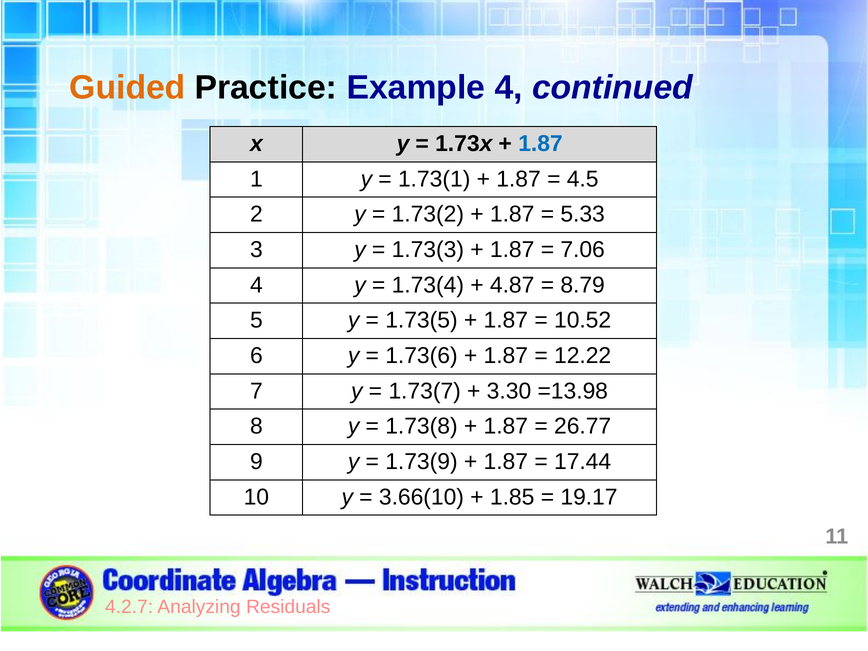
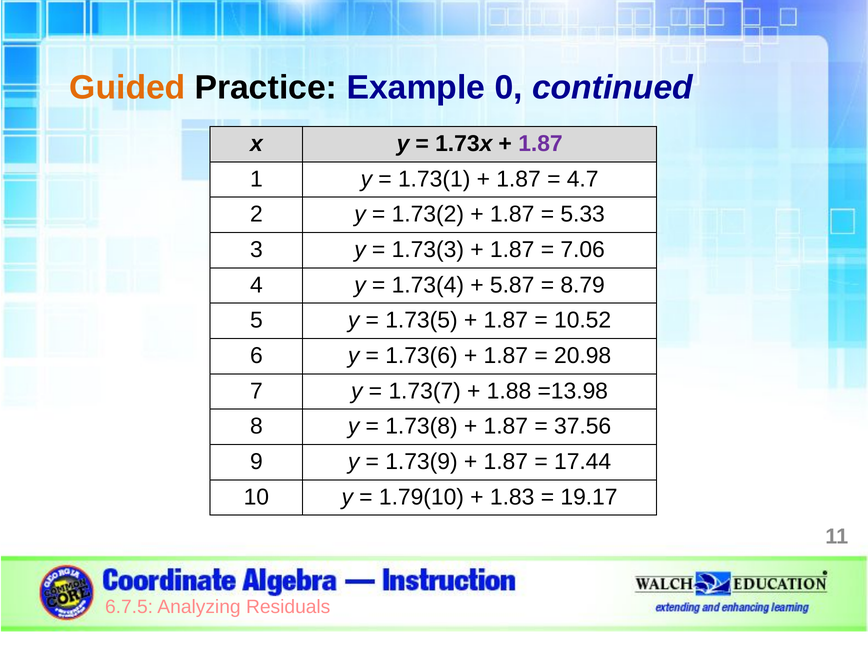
Example 4: 4 -> 0 (509, 88)
1.87 colour: blue -> purple (540, 144)
4.5: 4.5 -> 4.7 (583, 179)
4.87: 4.87 -> 5.87 (512, 285)
12.22: 12.22 -> 20.98 (583, 356)
3.30: 3.30 -> 1.88 (509, 391)
26.77: 26.77 -> 37.56 (583, 426)
3.66(10: 3.66(10 -> 1.79(10 (421, 497)
1.85: 1.85 -> 1.83 (512, 497)
4.2.7: 4.2.7 -> 6.7.5 (129, 607)
